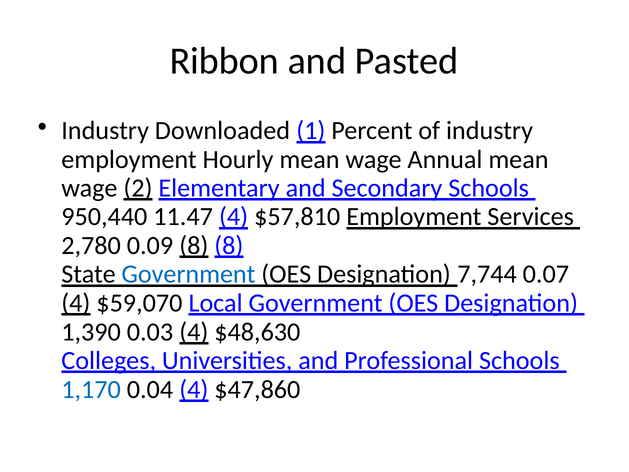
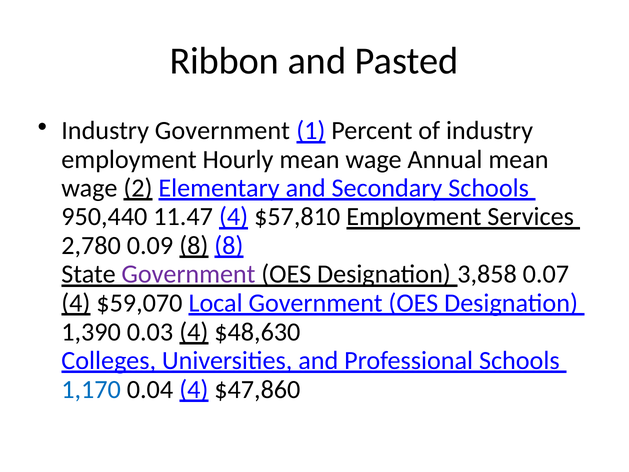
Industry Downloaded: Downloaded -> Government (222, 131)
Government colour: blue -> purple (188, 274)
7,744: 7,744 -> 3,858 (487, 274)
